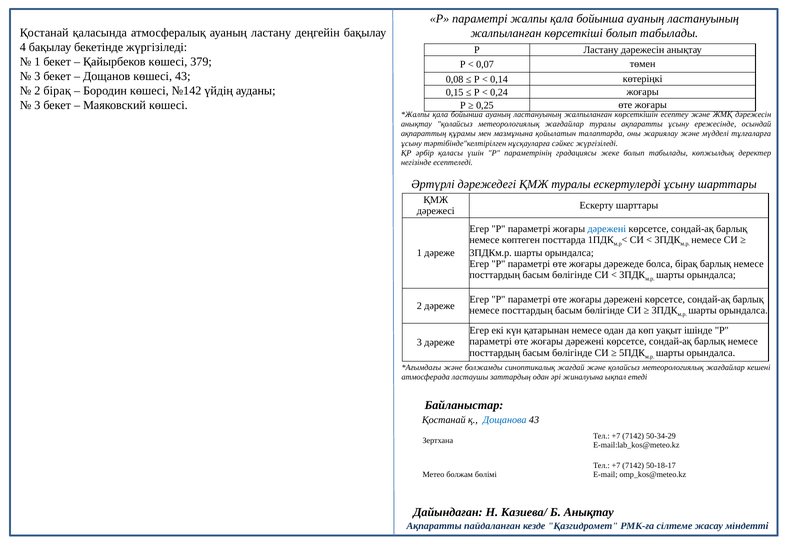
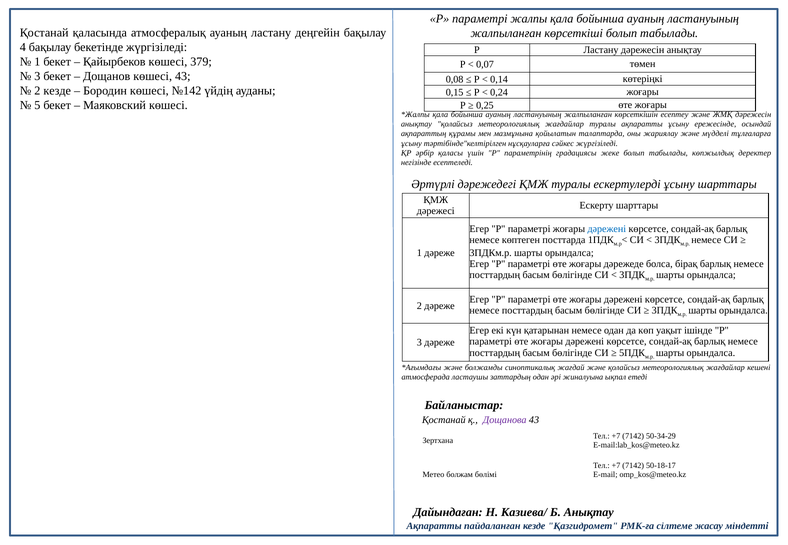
2 бірақ: бірақ -> кезде (57, 91)
3: 3 -> 5 (37, 106)
Дощанова colour: blue -> purple (505, 420)
